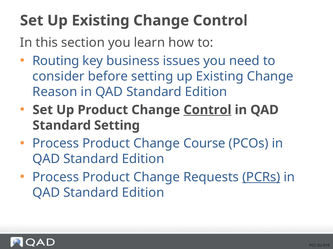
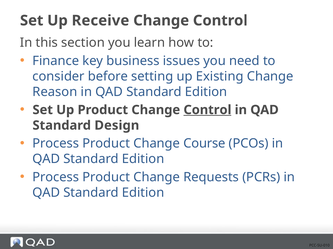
Set Up Existing: Existing -> Receive (100, 21)
Routing: Routing -> Finance (56, 61)
Standard Setting: Setting -> Design (117, 126)
PCRs underline: present -> none (261, 178)
